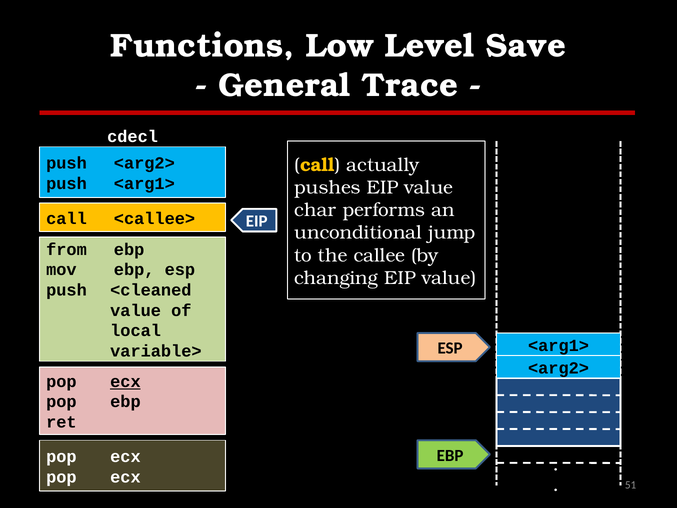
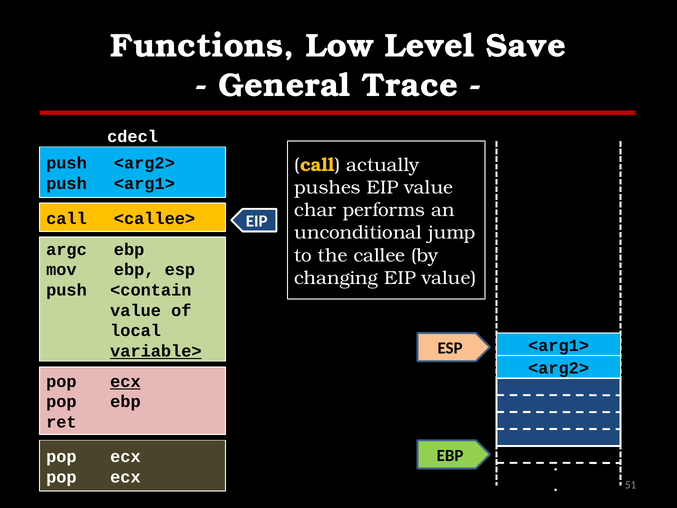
from: from -> argc (66, 249)
<cleaned: <cleaned -> <contain (151, 290)
variable> underline: none -> present (156, 351)
